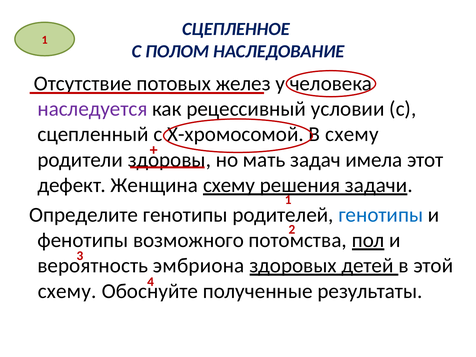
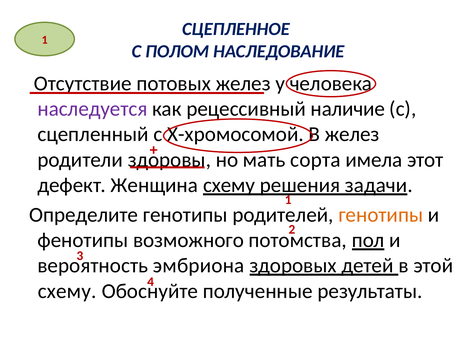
условии: условии -> наличие (348, 109)
В схему: схему -> желез (352, 134)
задач: задач -> сорта (315, 160)
генотипы colour: blue -> orange (381, 215)
